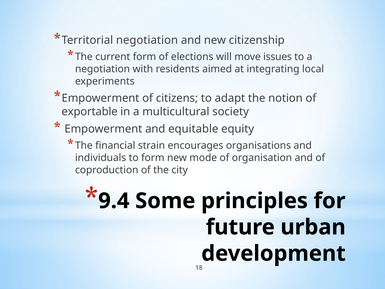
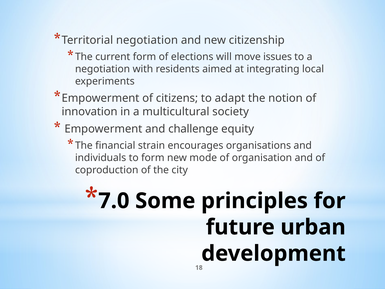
exportable: exportable -> innovation (90, 111)
equitable: equitable -> challenge (193, 129)
9.4: 9.4 -> 7.0 (114, 201)
